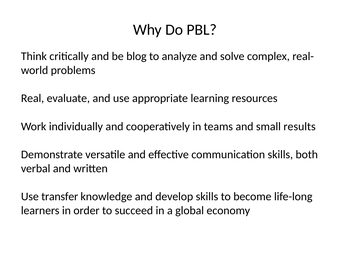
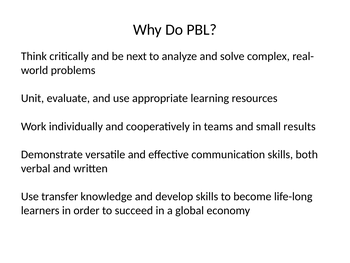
blog: blog -> next (136, 56)
Real: Real -> Unit (33, 98)
